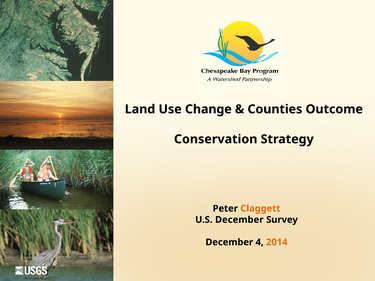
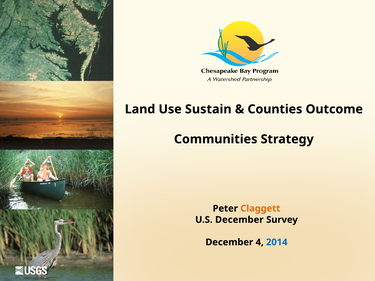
Change: Change -> Sustain (208, 109)
Conservation: Conservation -> Communities (216, 139)
2014 colour: orange -> blue (277, 242)
